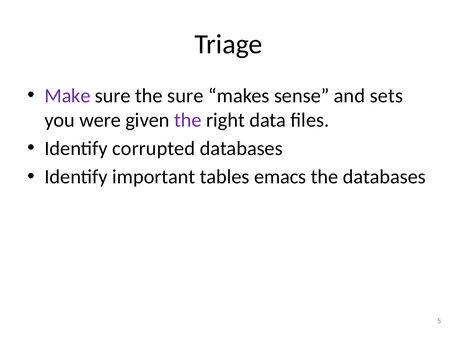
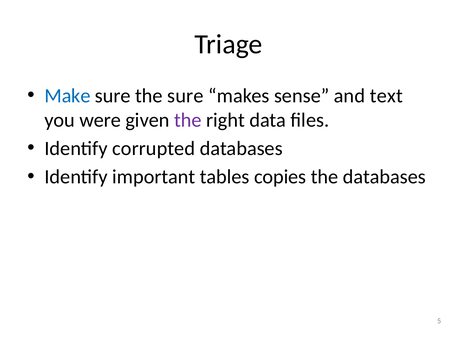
Make colour: purple -> blue (68, 96)
sets: sets -> text (386, 96)
emacs: emacs -> copies (280, 177)
